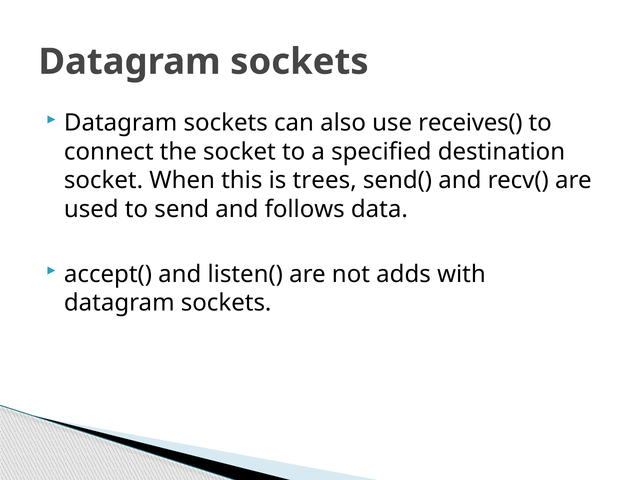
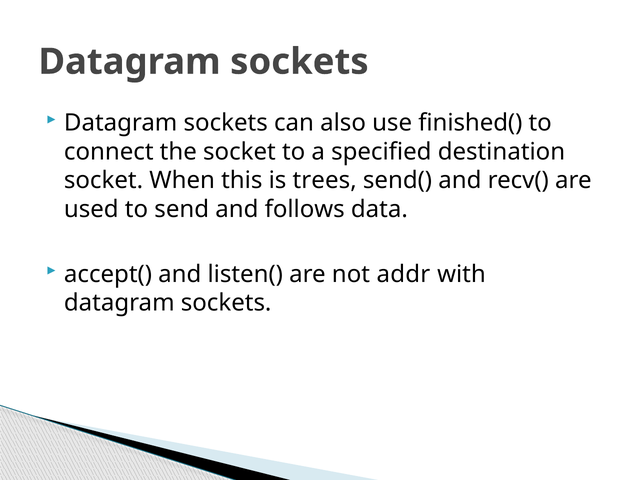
receives(: receives( -> finished( (470, 123)
adds: adds -> addr (403, 275)
